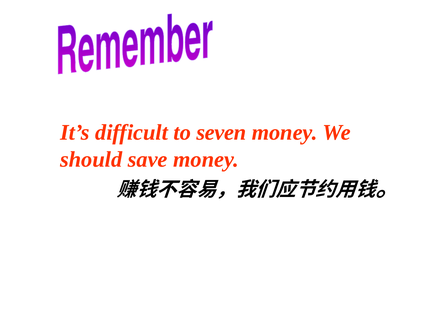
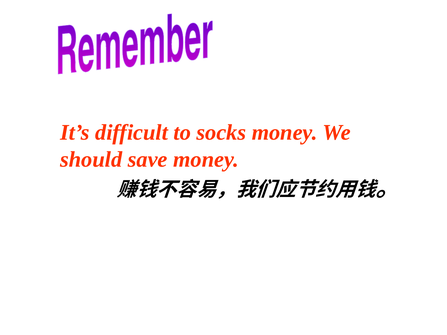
seven: seven -> socks (221, 133)
